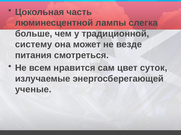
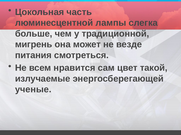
систему: систему -> мигрень (34, 45)
суток: суток -> такой (154, 68)
